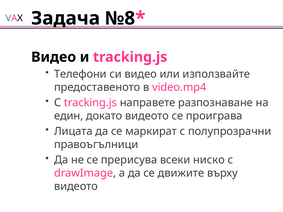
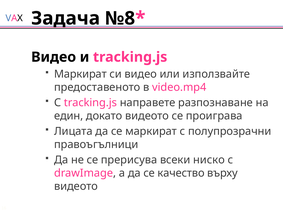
Телефони: Телефони -> Маркират (80, 74)
движите: движите -> качество (181, 173)
